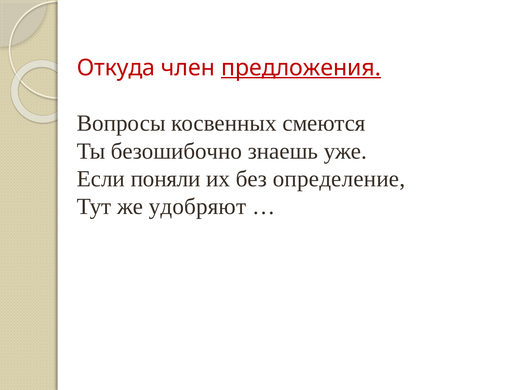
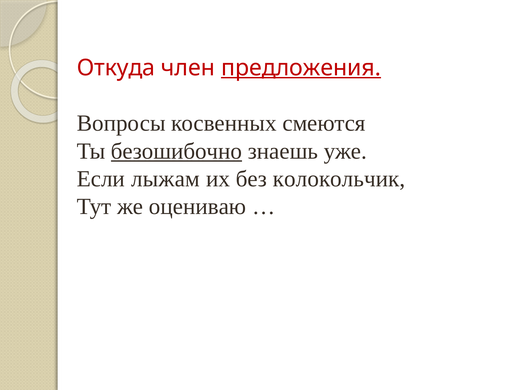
безошибочно underline: none -> present (177, 151)
поняли: поняли -> лыжам (166, 179)
определение: определение -> колокольчик (339, 179)
удобряют: удобряют -> оцениваю (198, 207)
